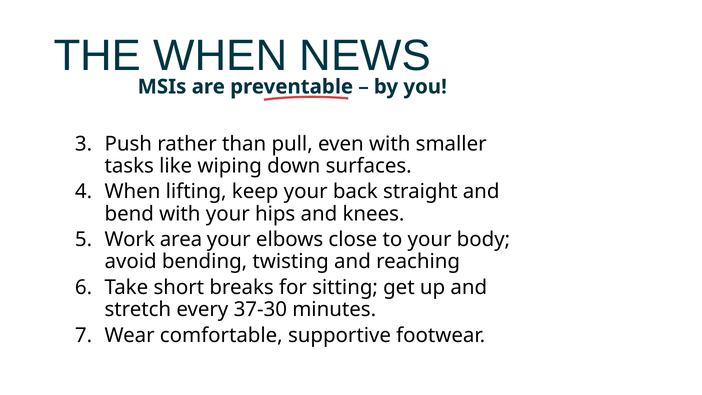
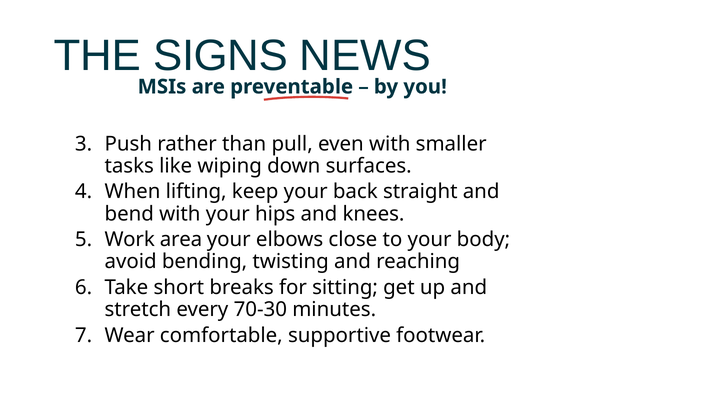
THE WHEN: WHEN -> SIGNS (221, 56)
37-30: 37-30 -> 70-30 (260, 309)
